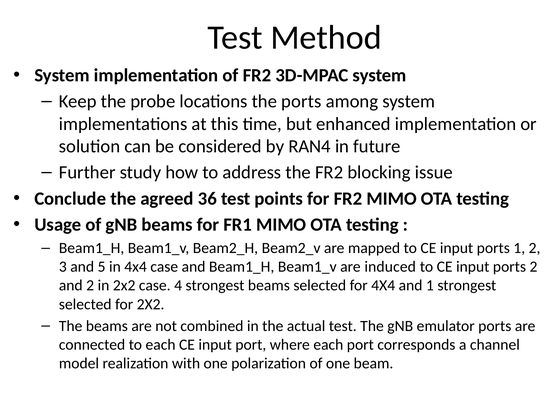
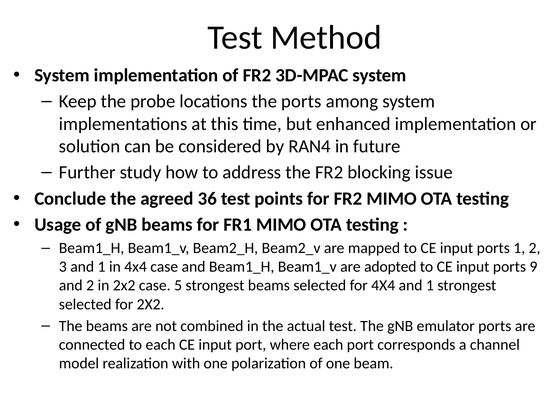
3 and 5: 5 -> 1 (102, 267)
induced: induced -> adopted (390, 267)
ports 2: 2 -> 9 (533, 267)
4: 4 -> 5 (178, 286)
